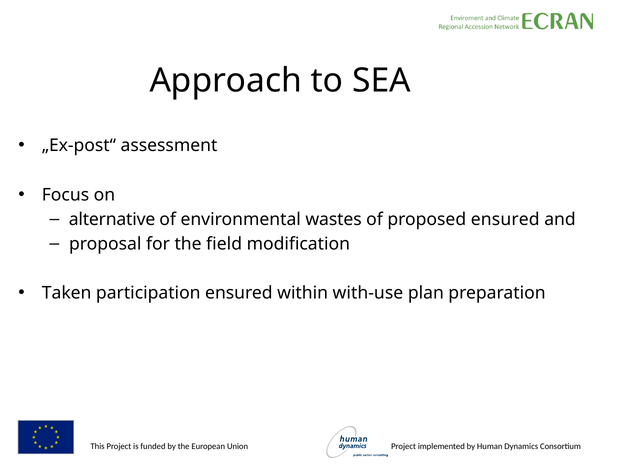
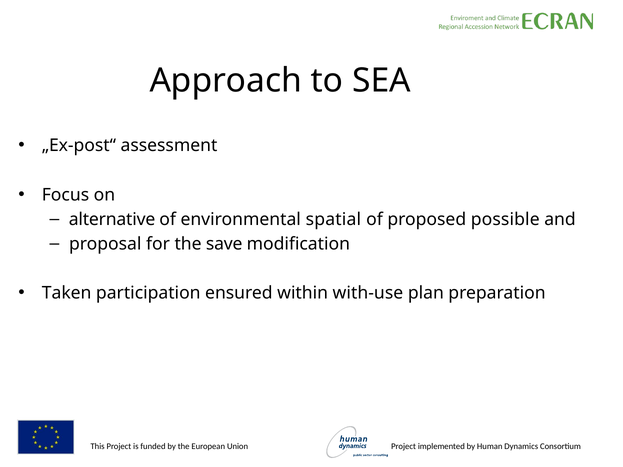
wastes: wastes -> spatial (333, 219)
proposed ensured: ensured -> possible (505, 219)
field: field -> save (224, 244)
